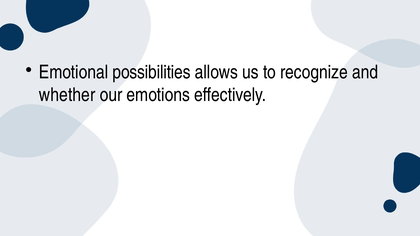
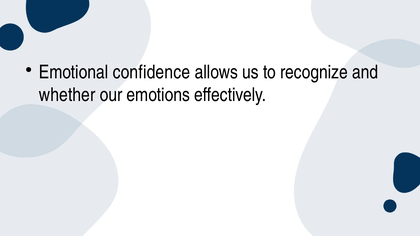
possibilities: possibilities -> confidence (151, 72)
